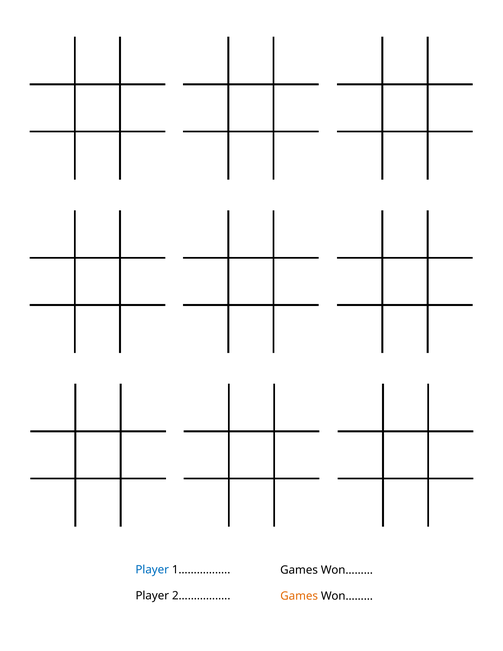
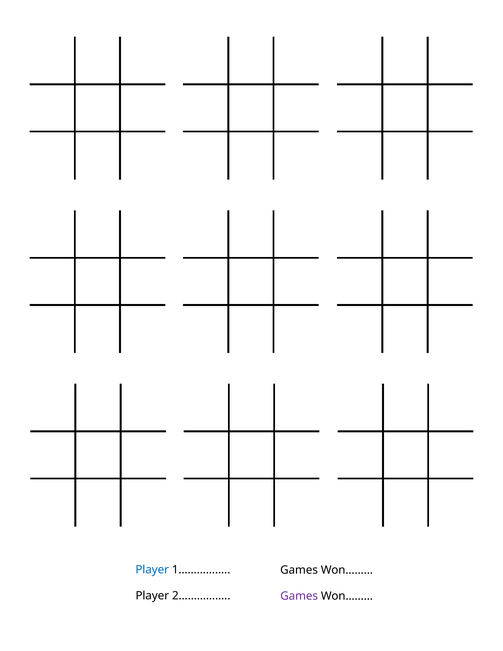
Games colour: orange -> purple (299, 596)
